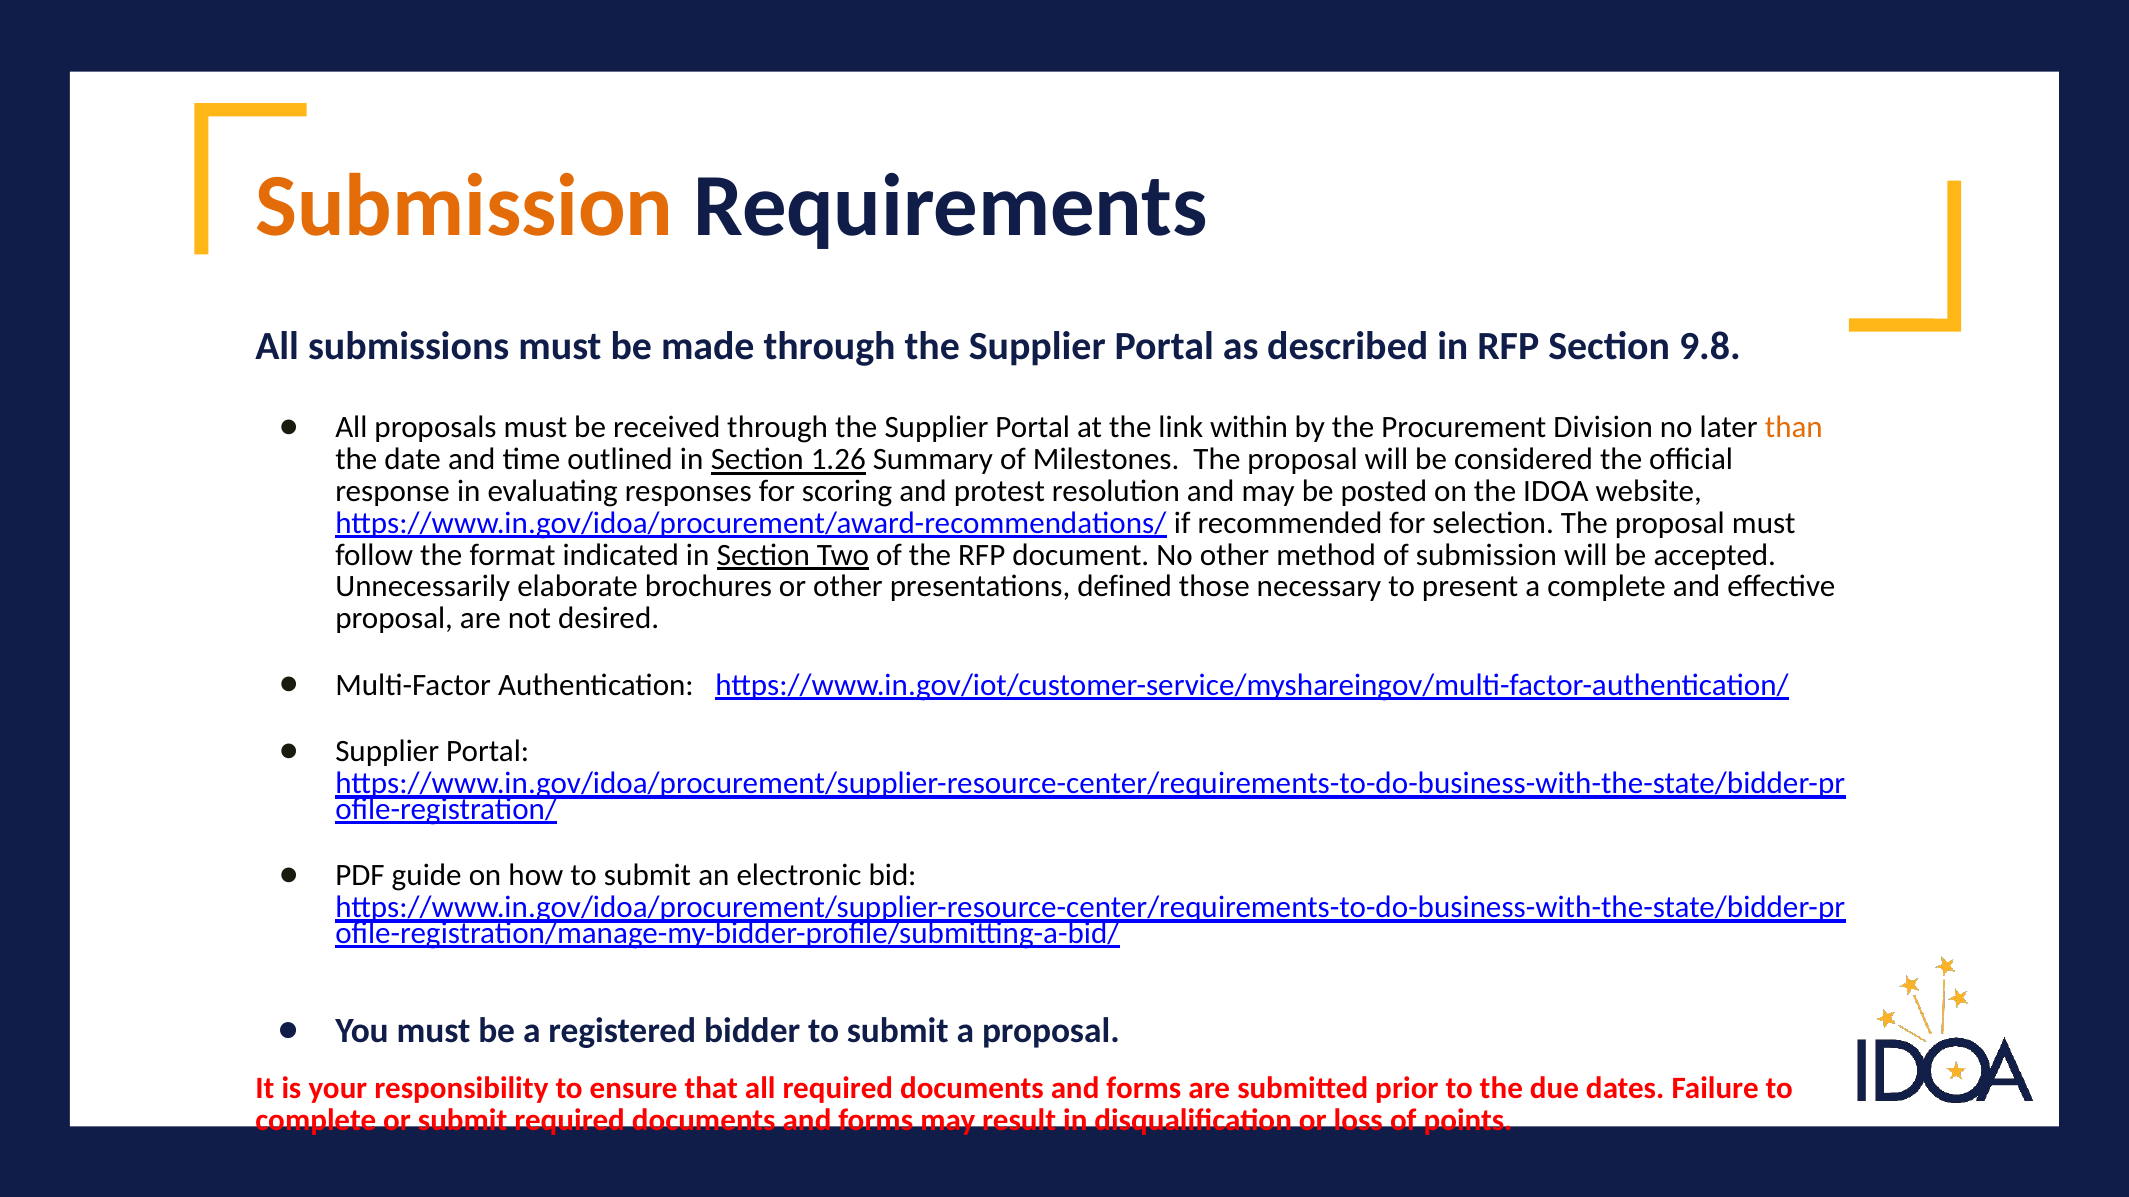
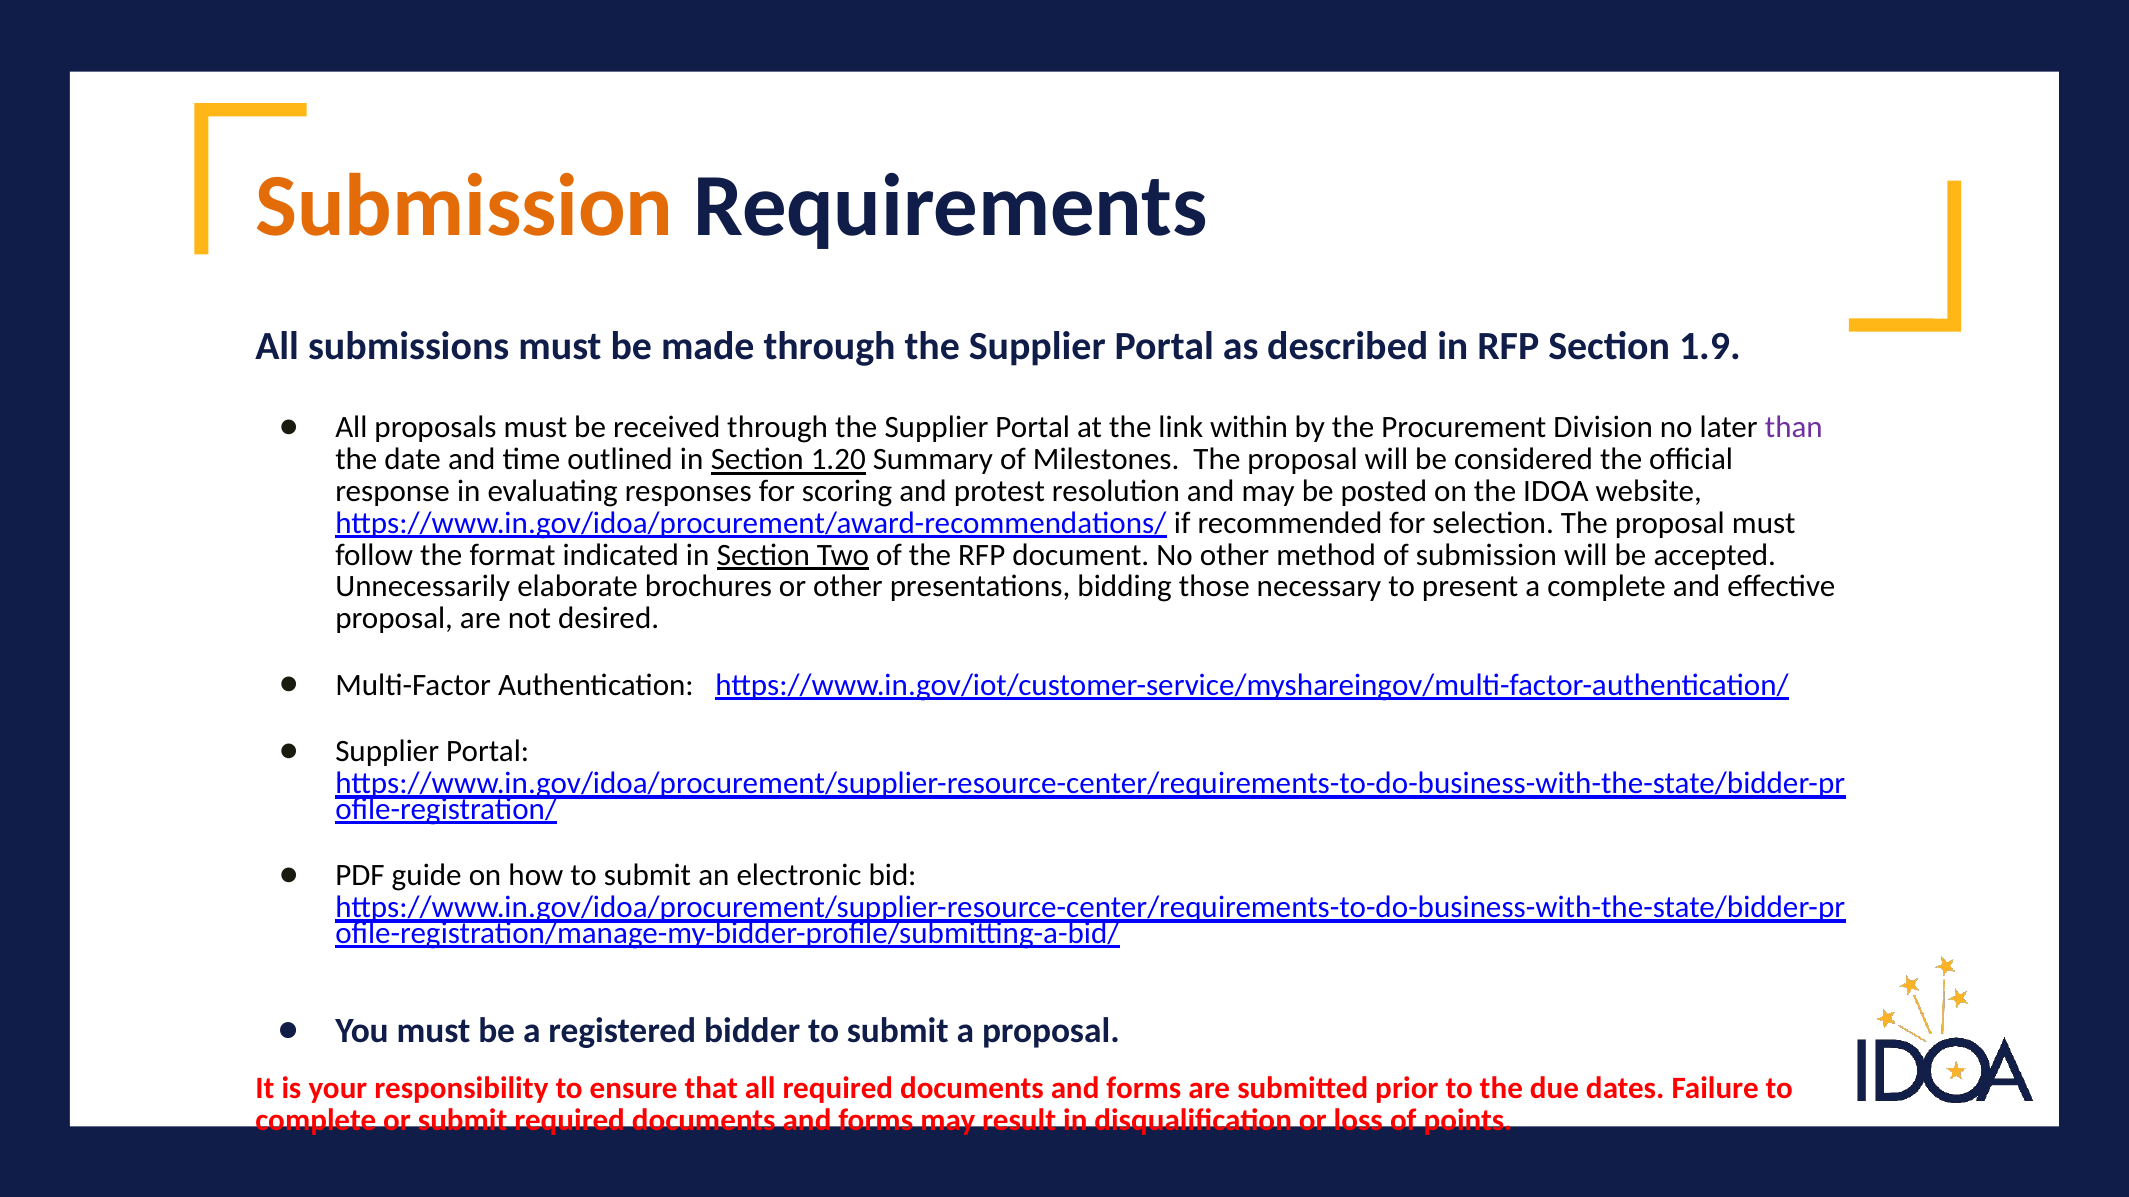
9.8: 9.8 -> 1.9 (1710, 347)
than colour: orange -> purple (1794, 428)
1.26: 1.26 -> 1.20 (838, 460)
defined: defined -> bidding (1125, 587)
